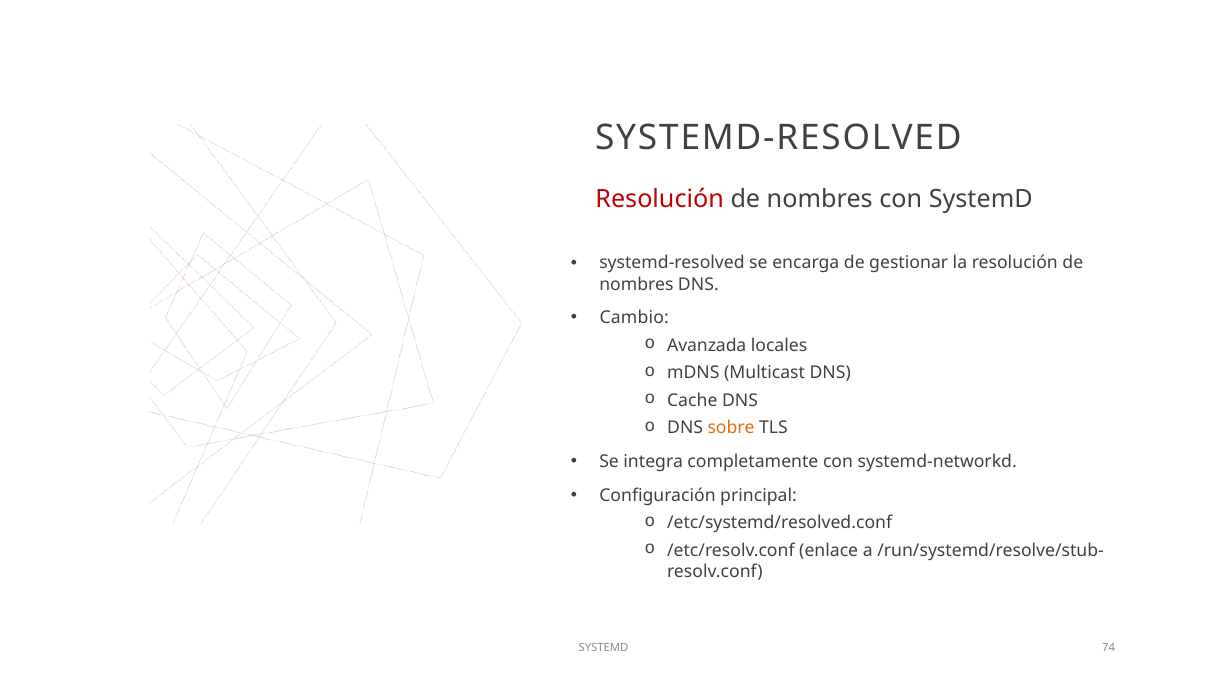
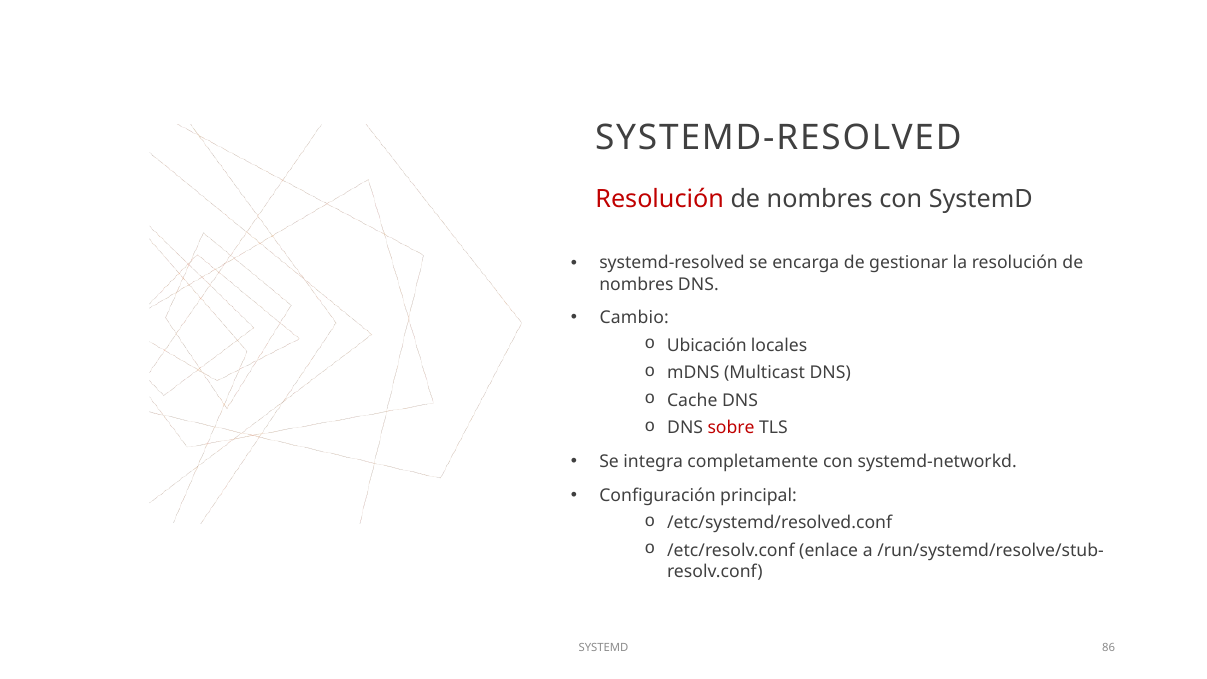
Avanzada: Avanzada -> Ubicación (707, 345)
sobre colour: orange -> red (731, 428)
74: 74 -> 86 (1109, 647)
